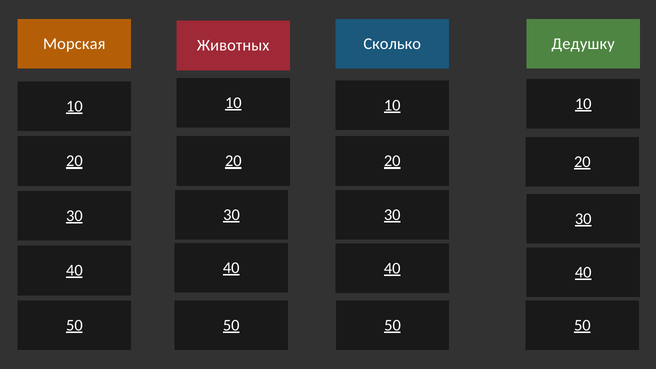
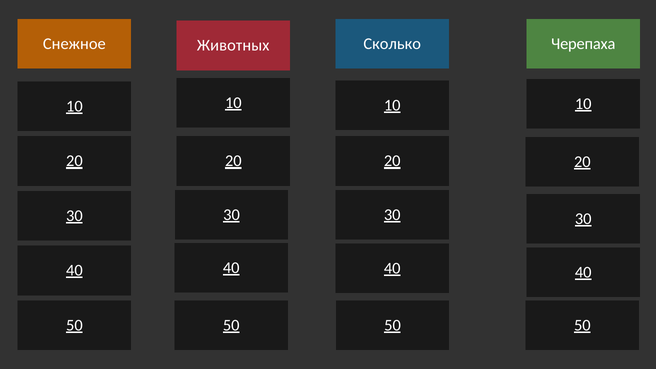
Морская: Морская -> Снежное (74, 44)
Дедушку: Дедушку -> Черепаха (583, 44)
